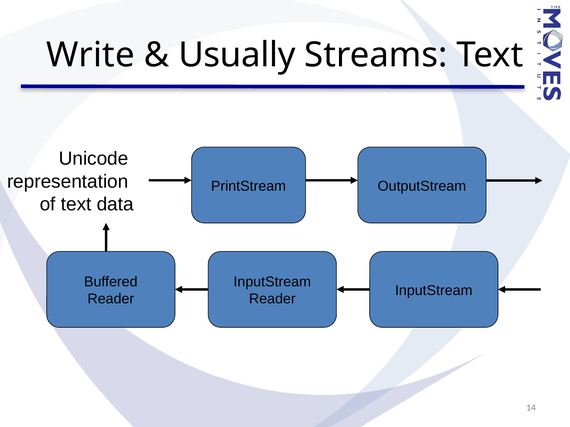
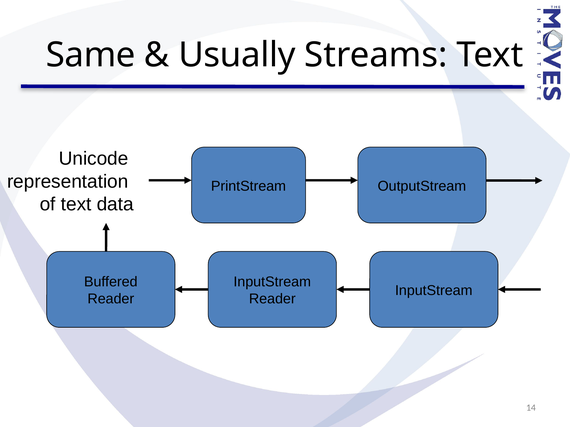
Write: Write -> Same (91, 55)
